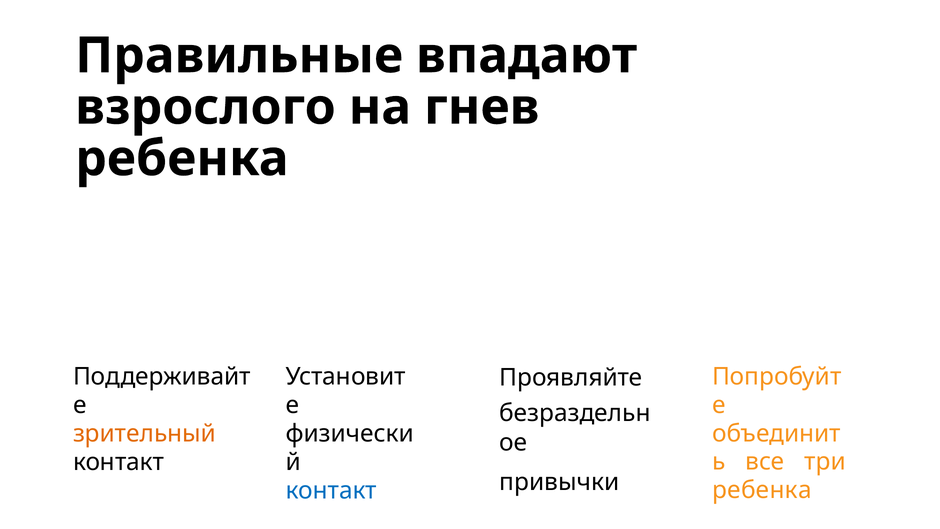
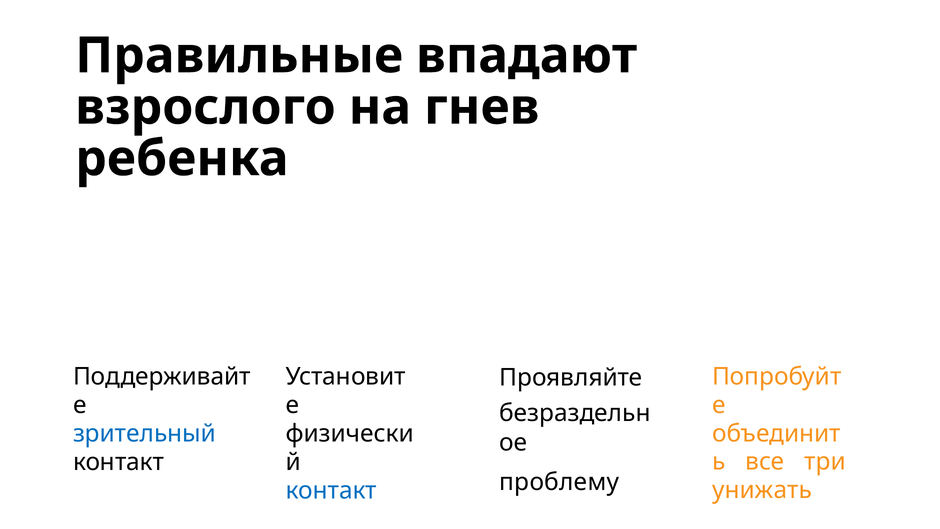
зрительный colour: orange -> blue (145, 433)
привычки: привычки -> проблему (559, 482)
ребенка: ребенка -> унижать (762, 490)
